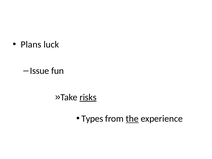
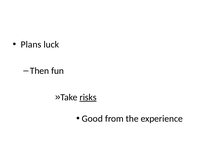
Issue: Issue -> Then (39, 71)
Types: Types -> Good (92, 119)
the underline: present -> none (132, 119)
